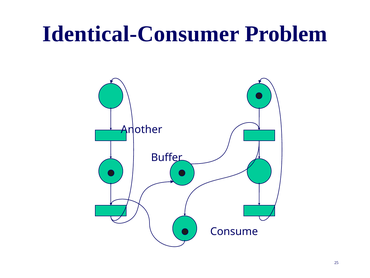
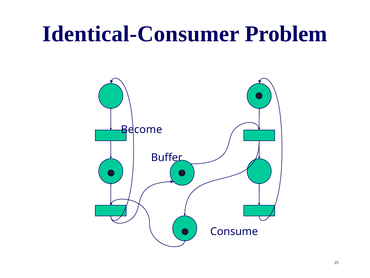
Another: Another -> Become (142, 129)
